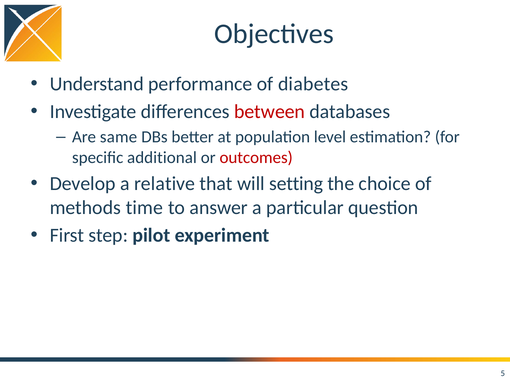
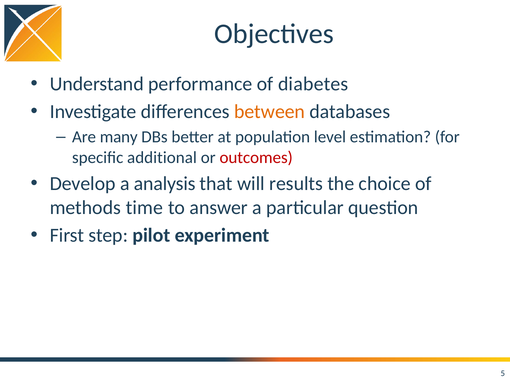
between colour: red -> orange (270, 112)
same: same -> many (119, 137)
relative: relative -> analysis (165, 183)
setting: setting -> results (296, 183)
